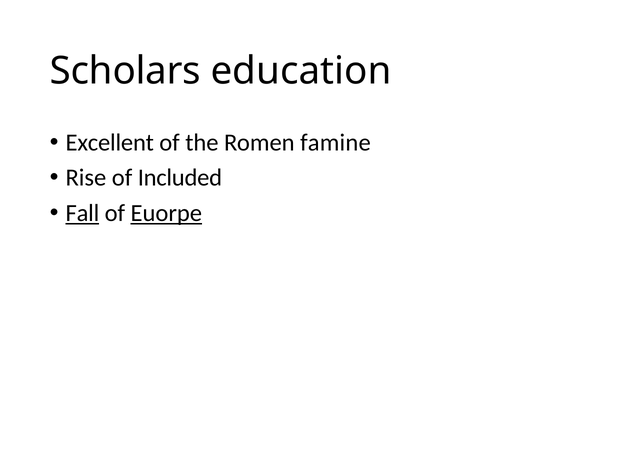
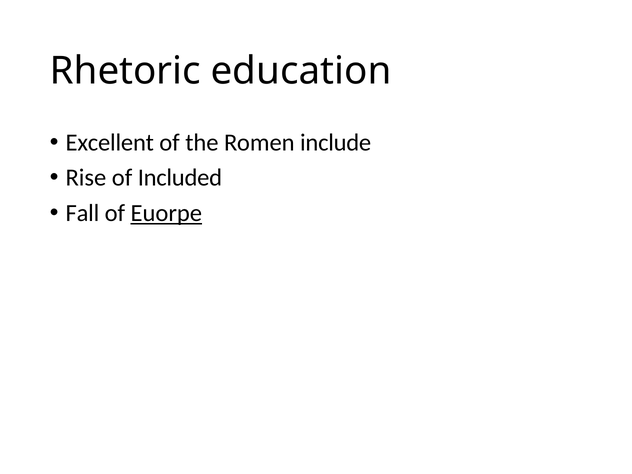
Scholars: Scholars -> Rhetoric (125, 71)
famine: famine -> include (336, 142)
Fall underline: present -> none (82, 213)
